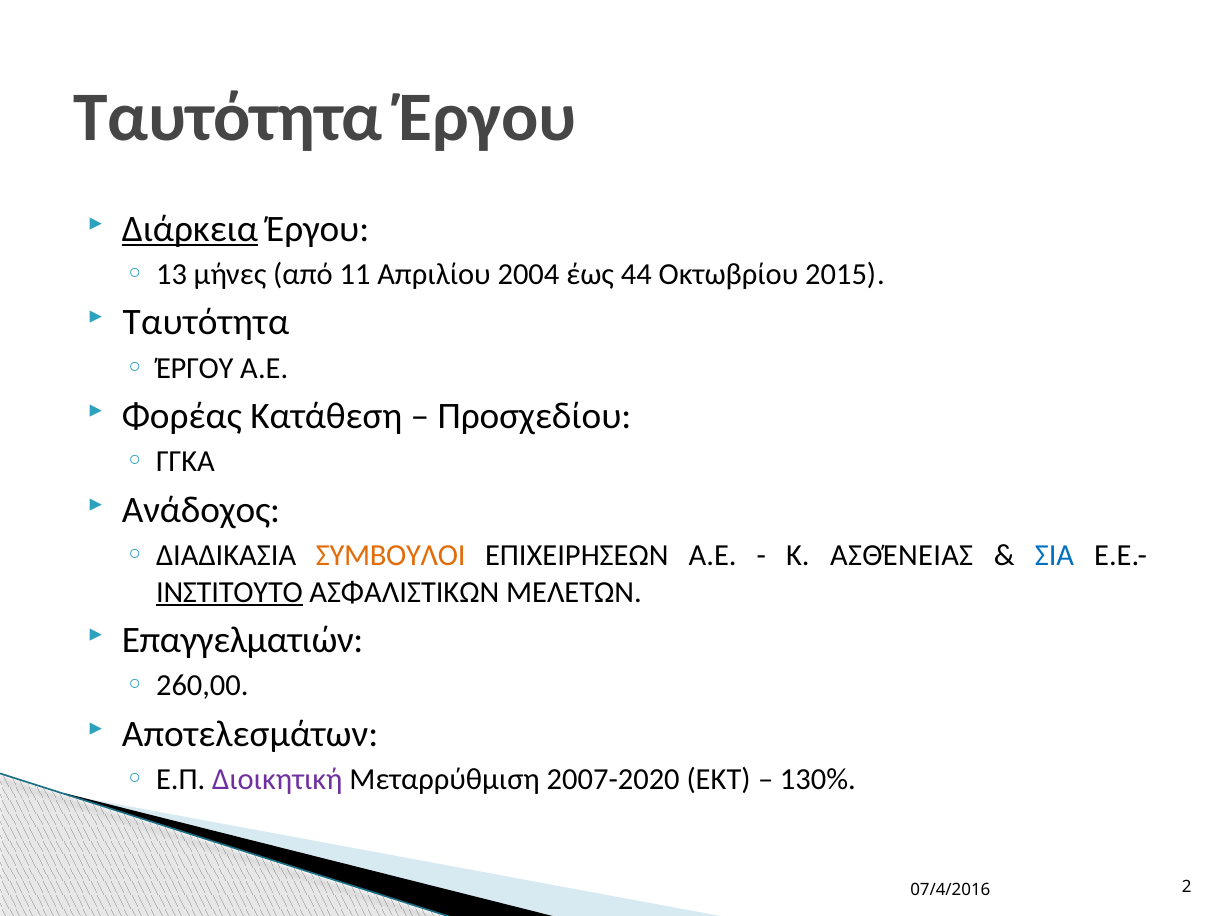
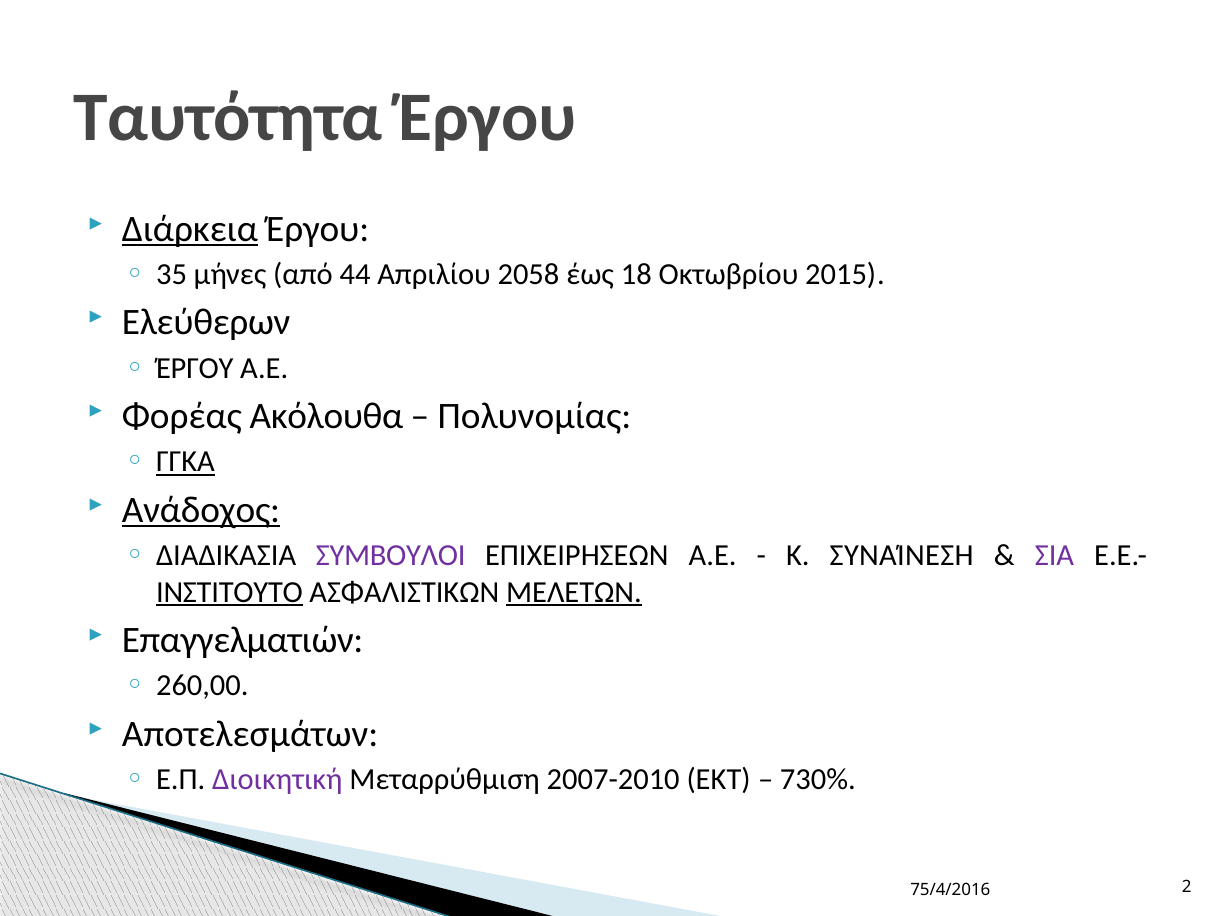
13: 13 -> 35 (172, 275)
11: 11 -> 44 (355, 275)
2004: 2004 -> 2058 (528, 275)
44: 44 -> 18 (636, 275)
Ταυτότητα: Ταυτότητα -> Ελεύθερων (206, 322)
Κατάθεση: Κατάθεση -> Ακόλουθα (326, 416)
Προσχεδίου: Προσχεδίου -> Πολυνομίας (535, 416)
ΓΓΚΑ underline: none -> present (185, 462)
Ανάδοχος underline: none -> present (201, 510)
ΣΥΜΒΟΥΛΟΙ colour: orange -> purple (391, 555)
ΑΣΘΈΝΕΙΑΣ: ΑΣΘΈΝΕΙΑΣ -> ΣΥΝΑΊΝΕΣΗ (902, 555)
ΣΙΑ colour: blue -> purple (1054, 555)
ΜΕΛΕΤΩΝ underline: none -> present (574, 592)
2007-2020: 2007-2020 -> 2007-2010 (613, 779)
130%: 130% -> 730% (818, 779)
07/4/2016: 07/4/2016 -> 75/4/2016 (950, 889)
